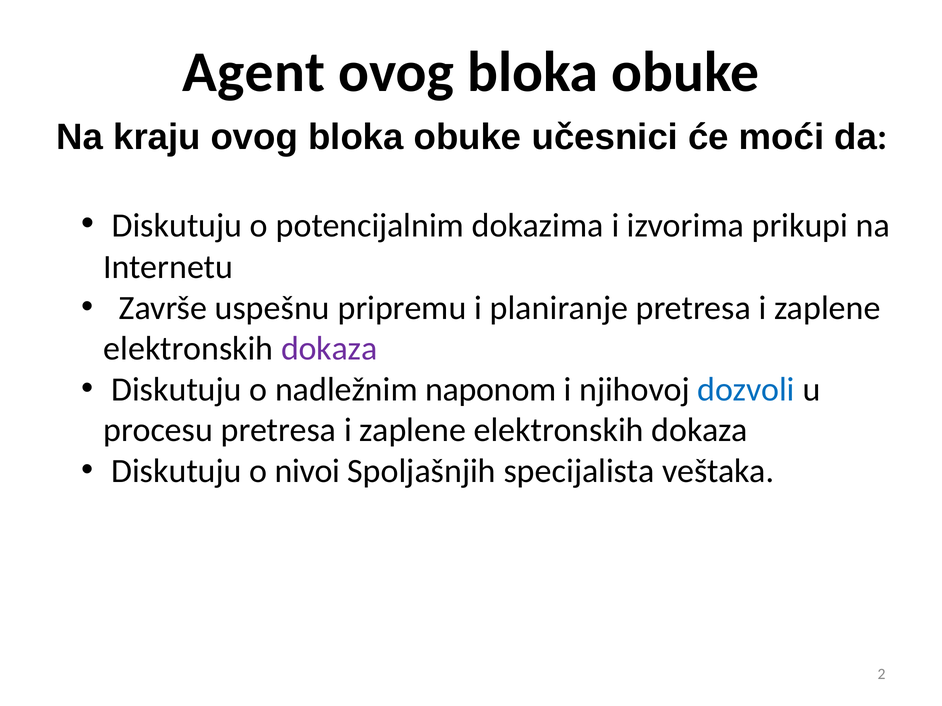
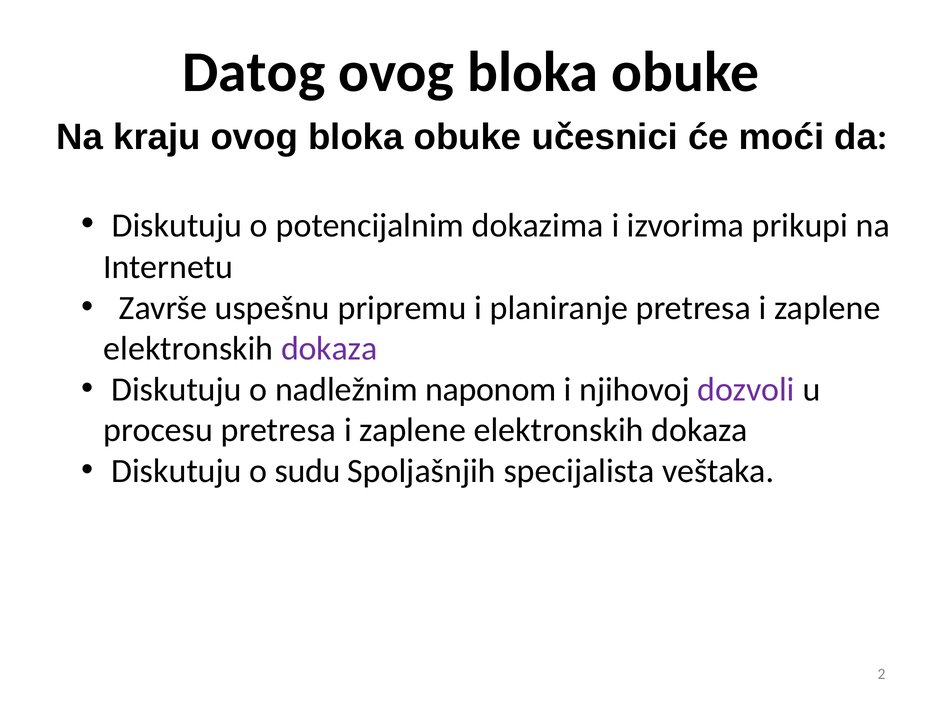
Agent: Agent -> Datog (254, 72)
dozvoli colour: blue -> purple (746, 390)
nivoi: nivoi -> sudu (308, 471)
